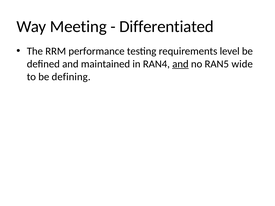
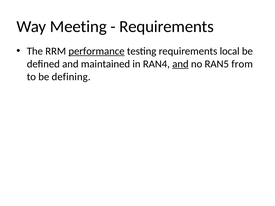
Differentiated: Differentiated -> Requirements (167, 27)
performance underline: none -> present (97, 51)
level: level -> local (230, 51)
wide: wide -> from (242, 64)
